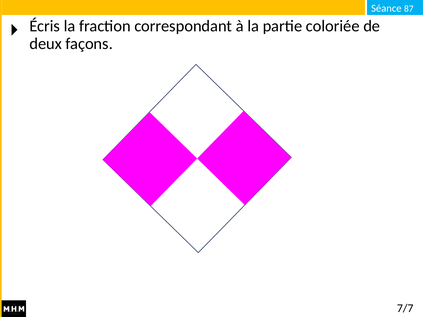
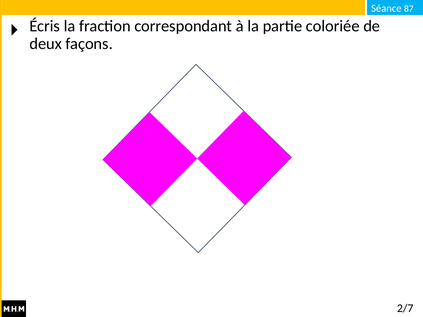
7/7: 7/7 -> 2/7 (405, 309)
